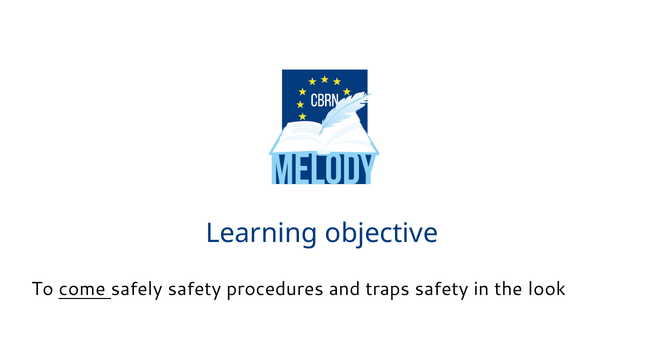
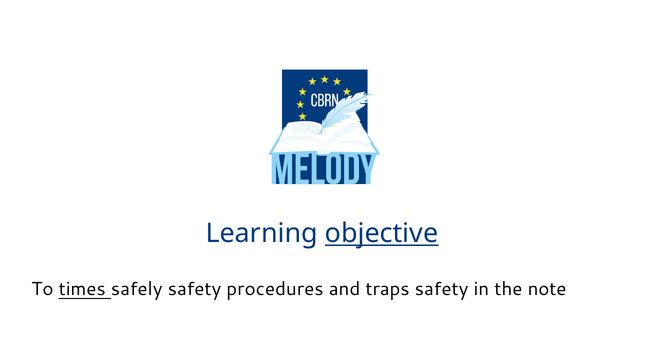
objective underline: none -> present (382, 233)
come: come -> times (82, 289)
look: look -> note (547, 289)
